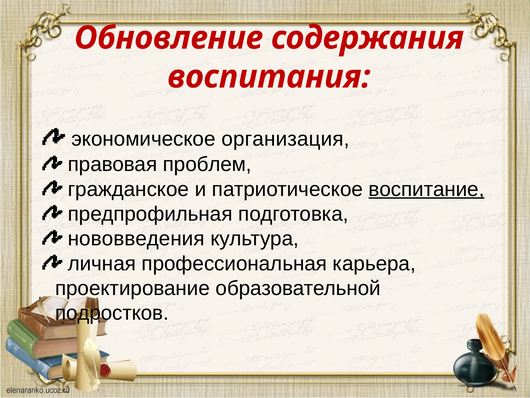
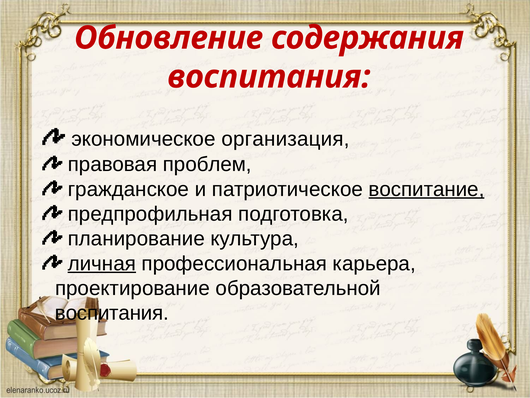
нововведения: нововведения -> планирование (136, 238)
личная underline: none -> present (102, 263)
подростков: подростков -> воспитания (112, 313)
